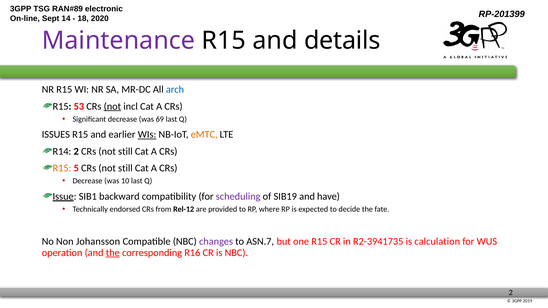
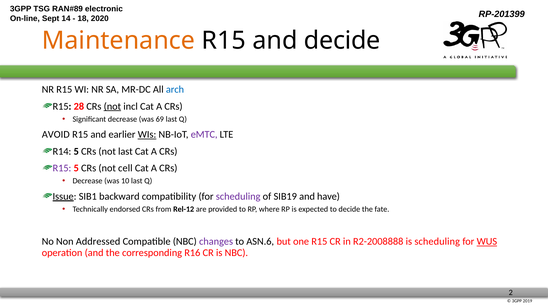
Maintenance colour: purple -> orange (118, 40)
and details: details -> decide (342, 40)
53: 53 -> 28 (79, 106)
ISSUES: ISSUES -> AVOID (56, 135)
eMTC colour: orange -> purple (204, 135)
R14 2: 2 -> 5 (76, 152)
still: still -> last (125, 152)
R15 colour: orange -> purple (62, 168)
5 CRs not still: still -> cell (125, 168)
Johansson: Johansson -> Addressed (98, 242)
ASN.7: ASN.7 -> ASN.6 (260, 242)
R2-3941735: R2-3941735 -> R2-2008888 (378, 242)
is calculation: calculation -> scheduling (437, 242)
WUS underline: none -> present (487, 242)
the underline: present -> none (113, 253)
